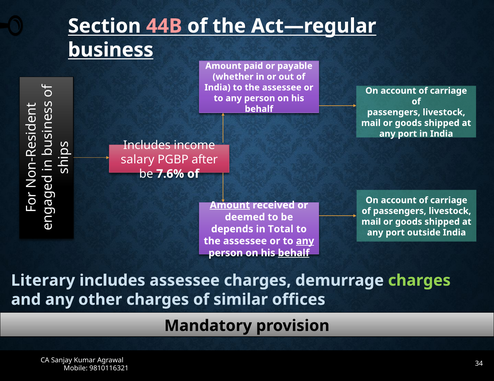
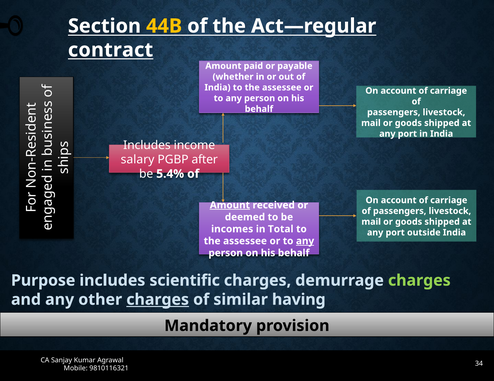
44B colour: pink -> yellow (164, 26)
business: business -> contract (111, 50)
7.6%: 7.6% -> 5.4% (170, 174)
depends: depends -> incomes (232, 229)
behalf underline: present -> none (294, 253)
Literary: Literary -> Purpose (43, 280)
includes assessee: assessee -> scientific (185, 280)
charges underline: none -> present (158, 300)
offices: offices -> having (299, 300)
